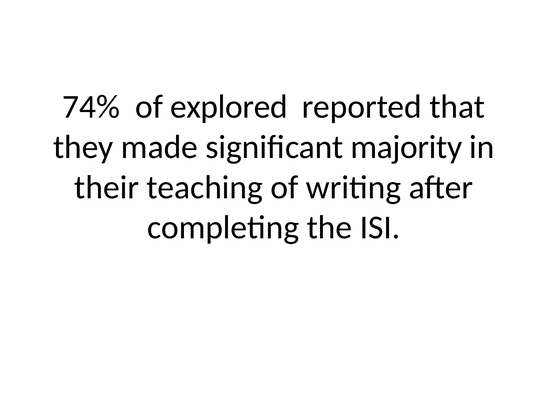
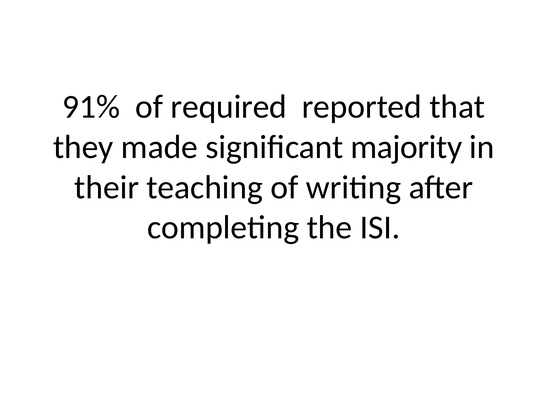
74%: 74% -> 91% (91, 107)
explored: explored -> required (229, 107)
